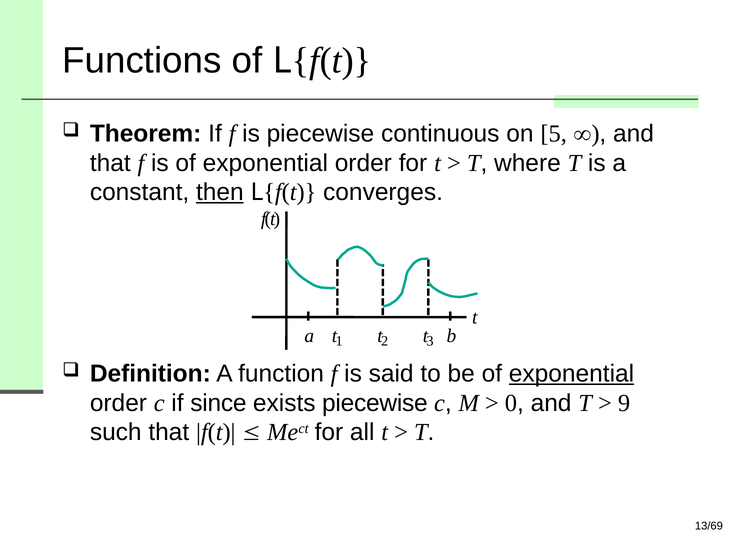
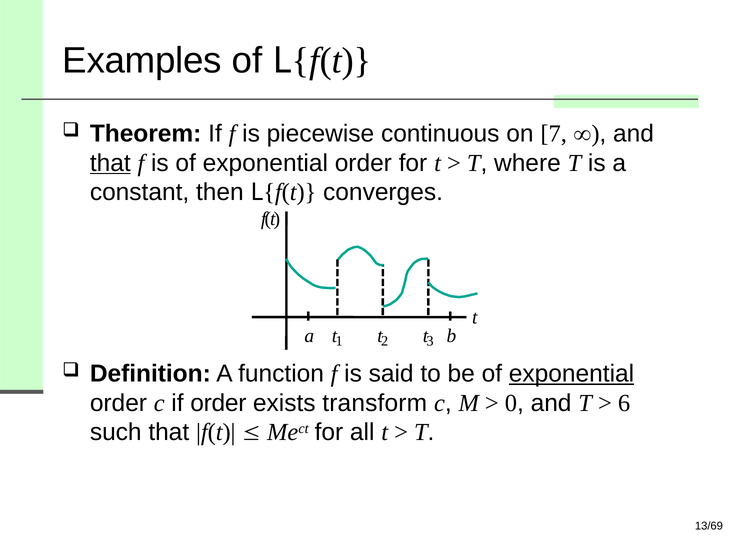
Functions: Functions -> Examples (142, 61)
5: 5 -> 7 (554, 134)
that underline: none -> present (110, 163)
then underline: present -> none (220, 192)
if since: since -> order (218, 403)
exists piecewise: piecewise -> transform (375, 403)
9: 9 -> 6 (624, 403)
